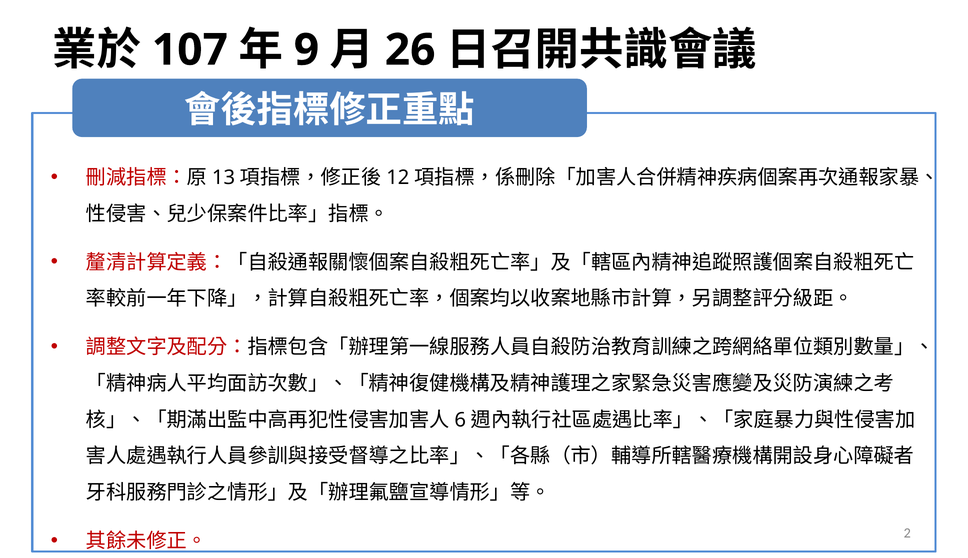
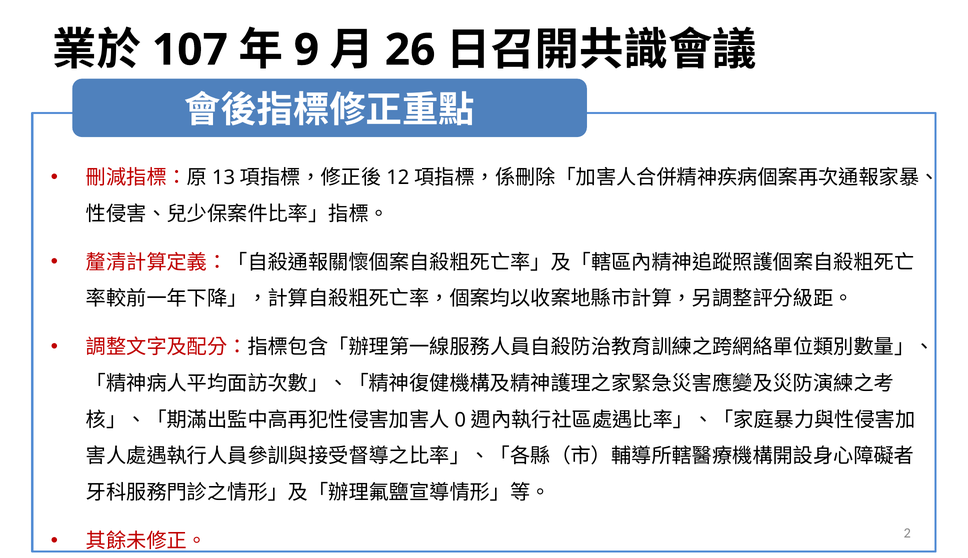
6: 6 -> 0 (460, 420)
